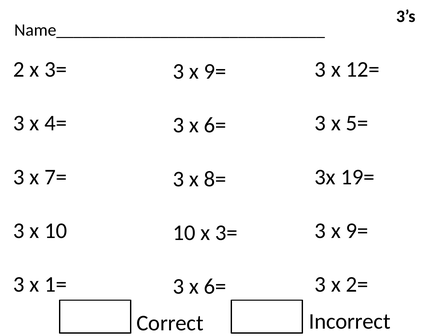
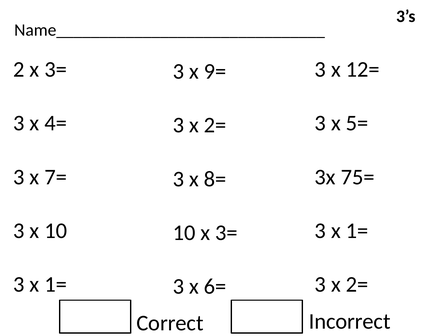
6=: 6= -> 2= (215, 125)
19=: 19= -> 75= (358, 177)
9=: 9= -> 1= (357, 231)
